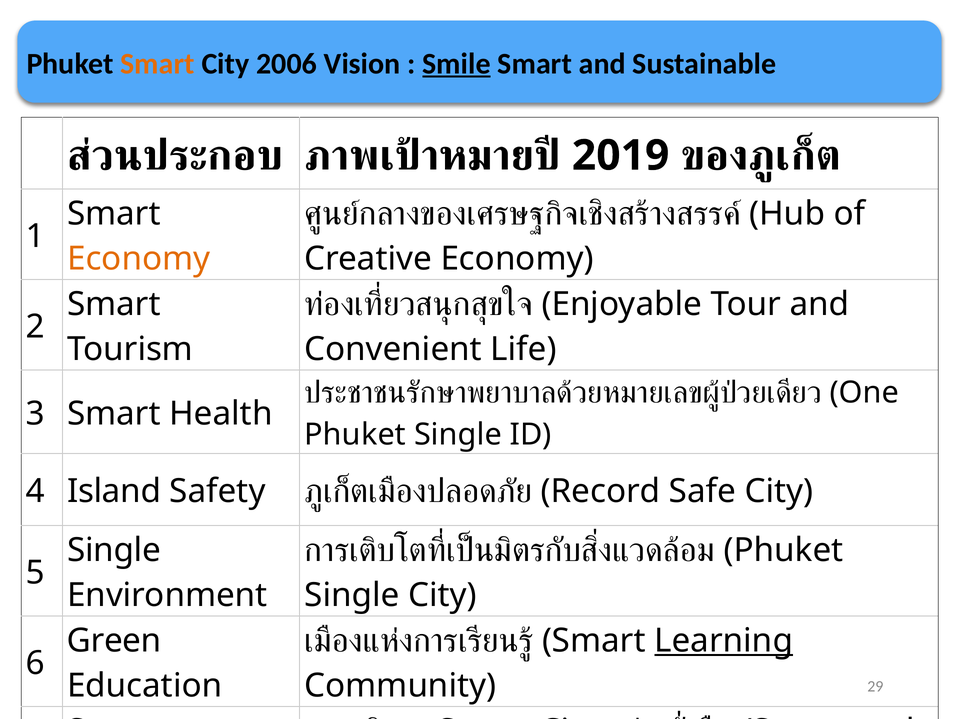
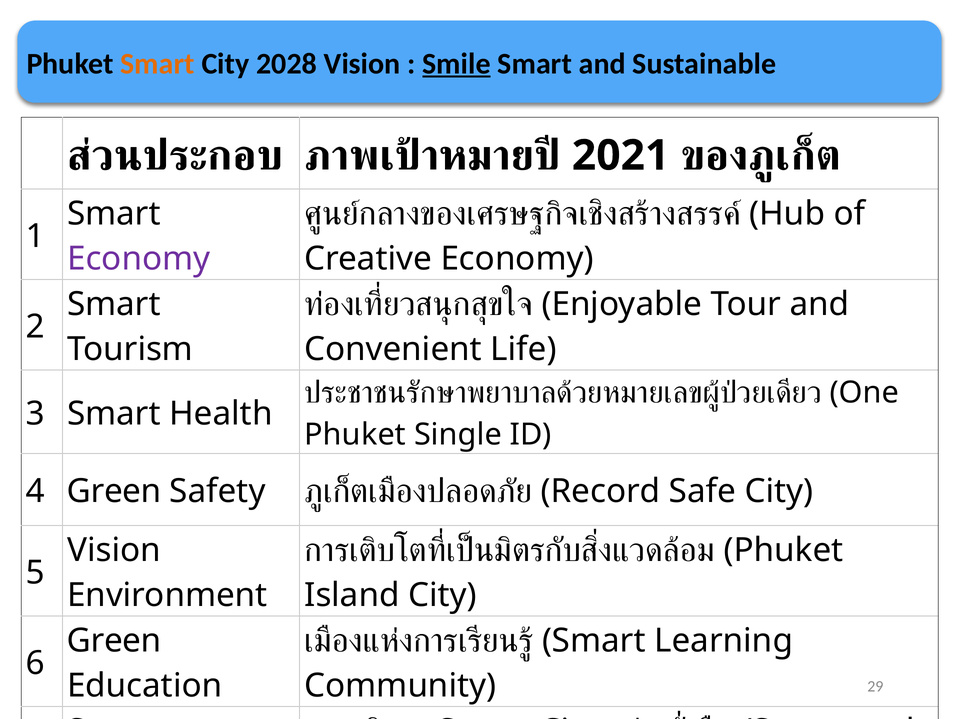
2006: 2006 -> 2028 (287, 64)
2019: 2019 -> 2021 (621, 156)
Economy colour: orange -> purple (139, 259)
4 Island: Island -> Green (114, 492)
Single: Single -> Vision (114, 550)
Single: Single -> Island (352, 596)
Learning underline: present -> none (724, 641)
